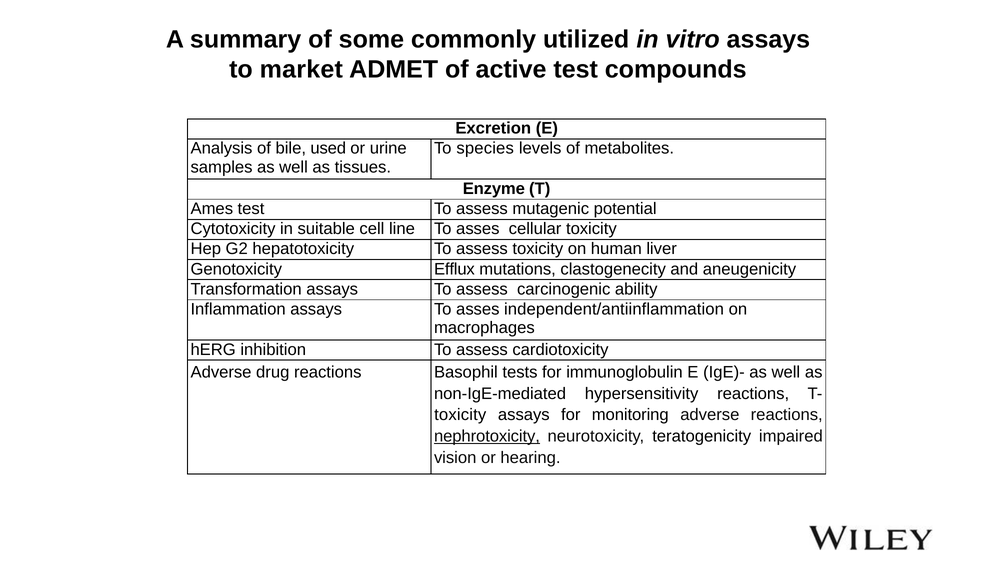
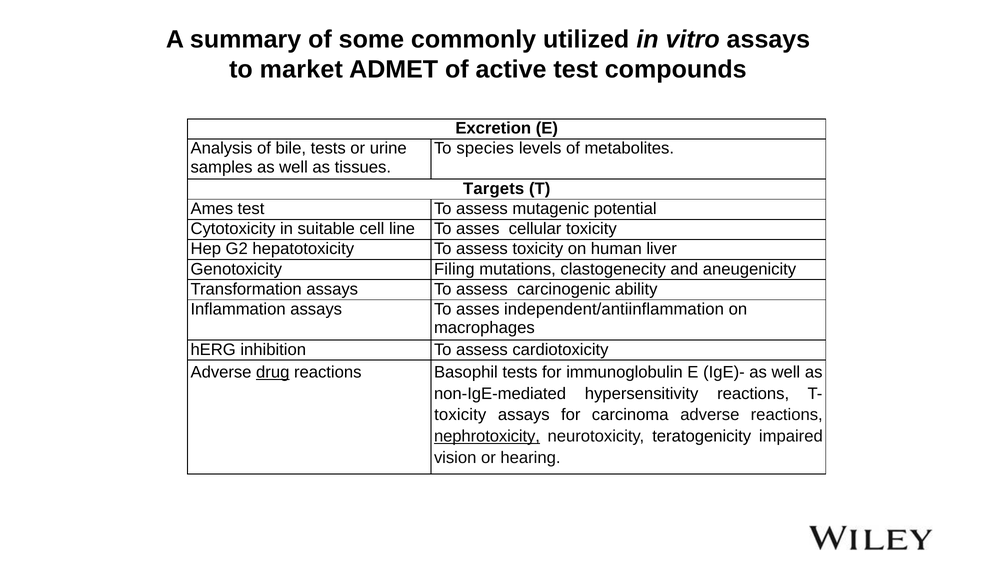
bile used: used -> tests (328, 148)
Enzyme: Enzyme -> Targets (494, 189)
Efflux: Efflux -> Filing (454, 269)
drug underline: none -> present (273, 372)
monitoring: monitoring -> carcinoma (630, 415)
